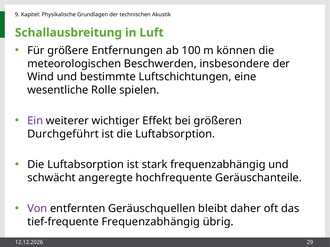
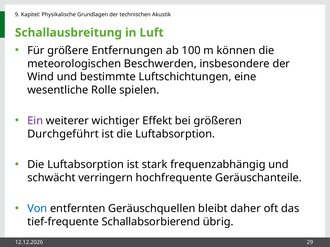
angeregte: angeregte -> verringern (106, 178)
Von colour: purple -> blue (37, 209)
tief-frequente Frequenzabhängig: Frequenzabhängig -> Schallabsorbierend (151, 222)
